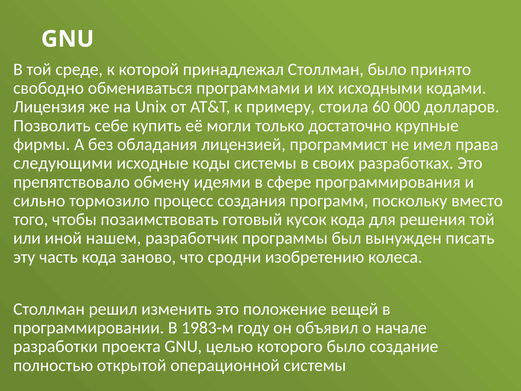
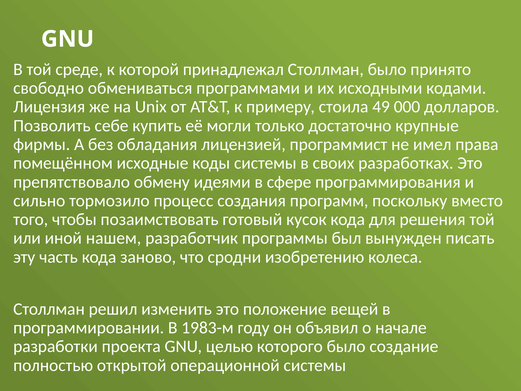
60: 60 -> 49 (381, 107)
следующими: следующими -> помещённом (63, 163)
